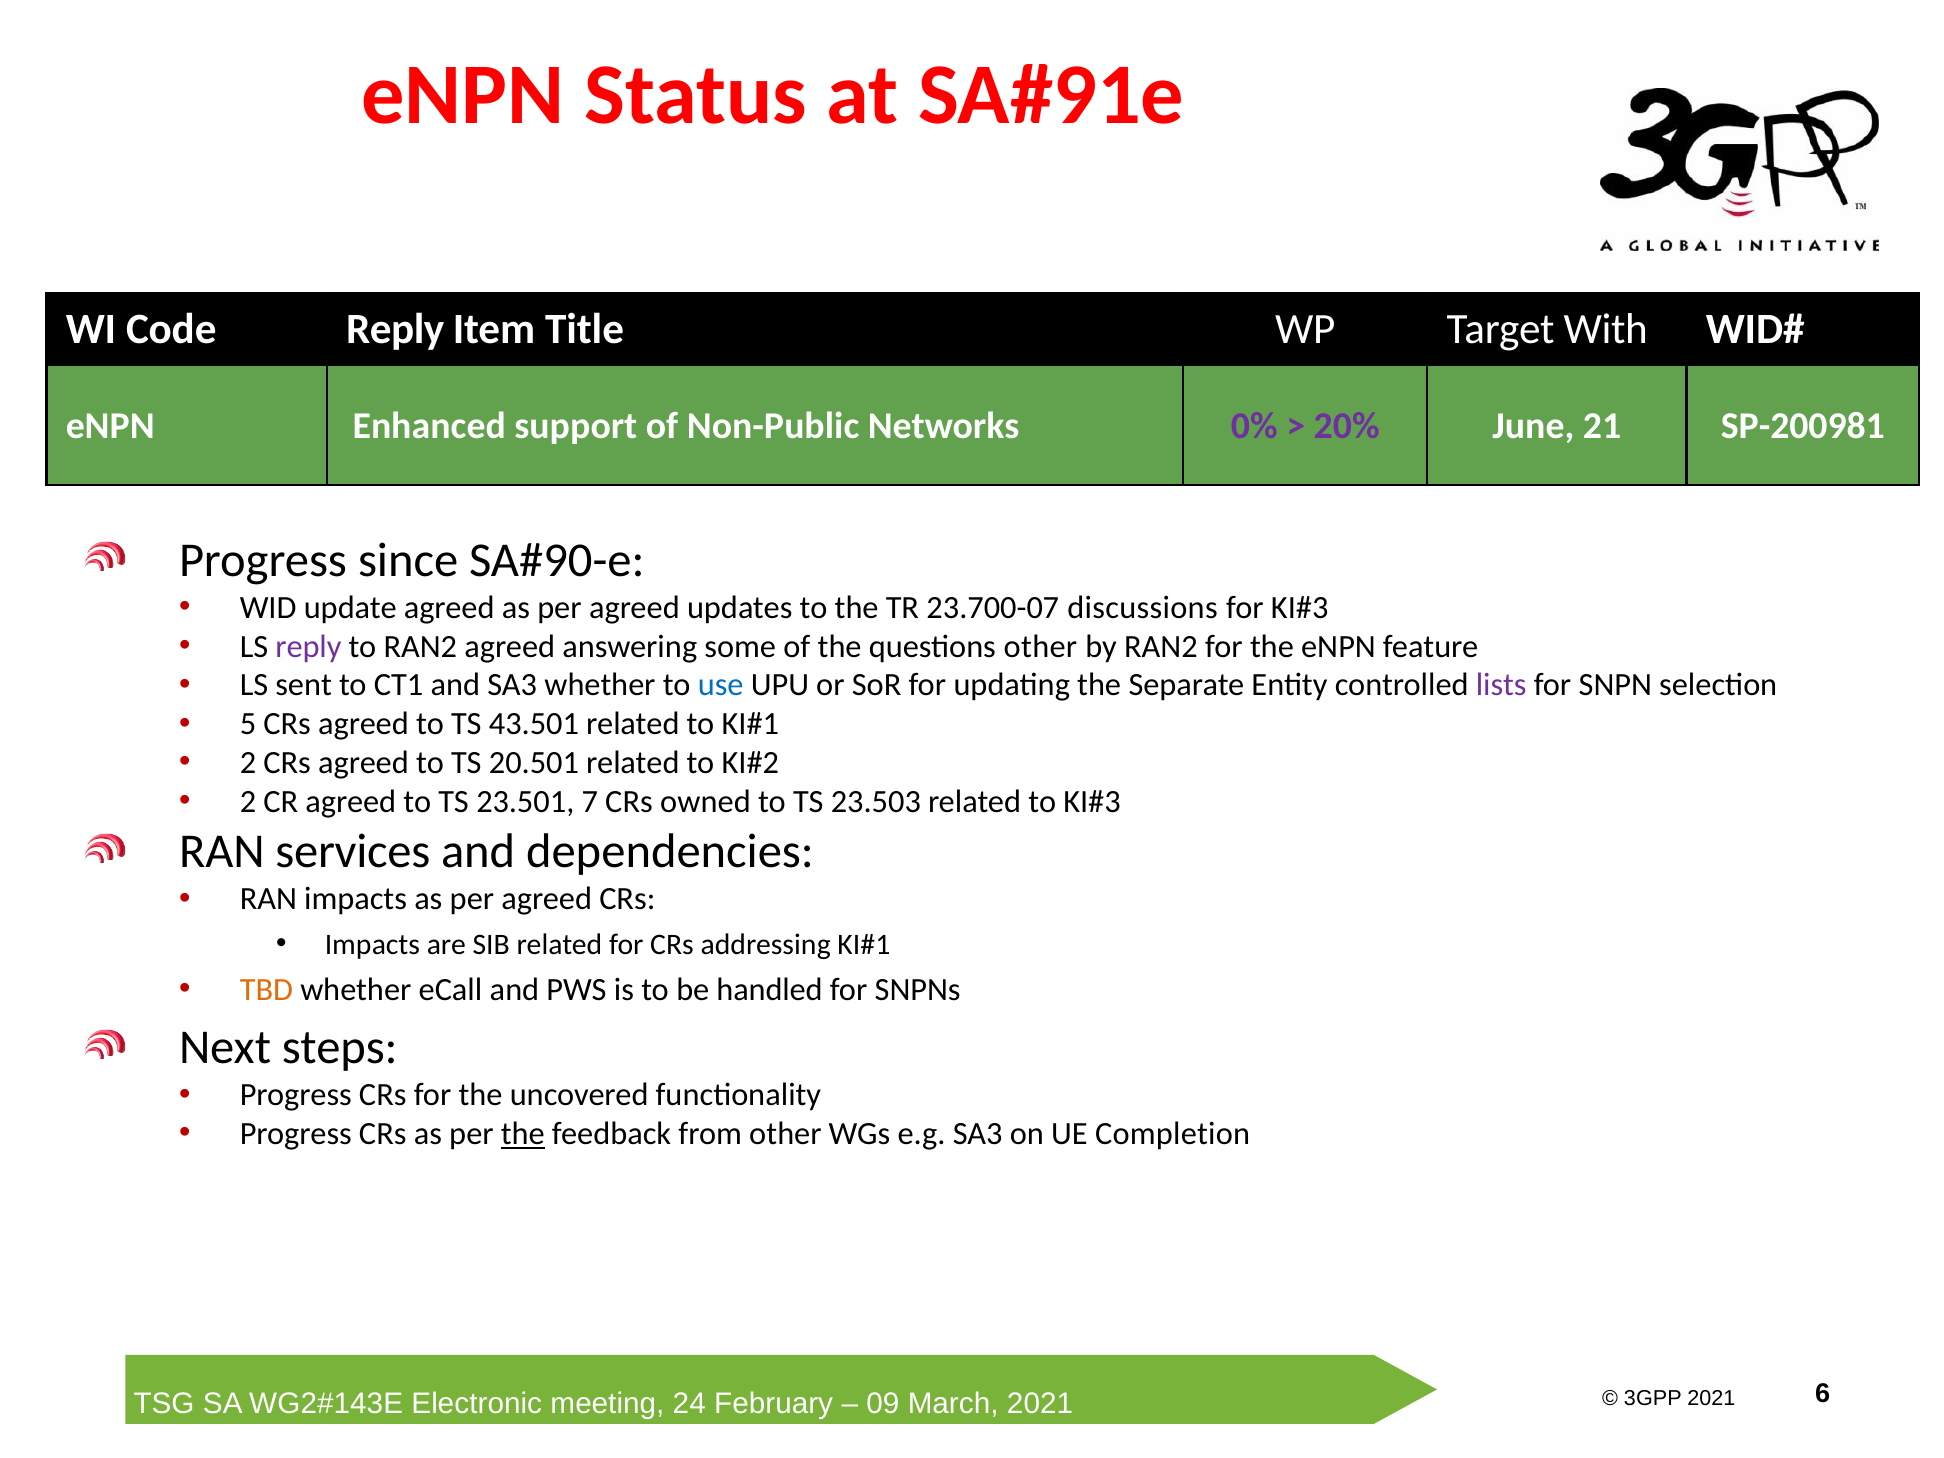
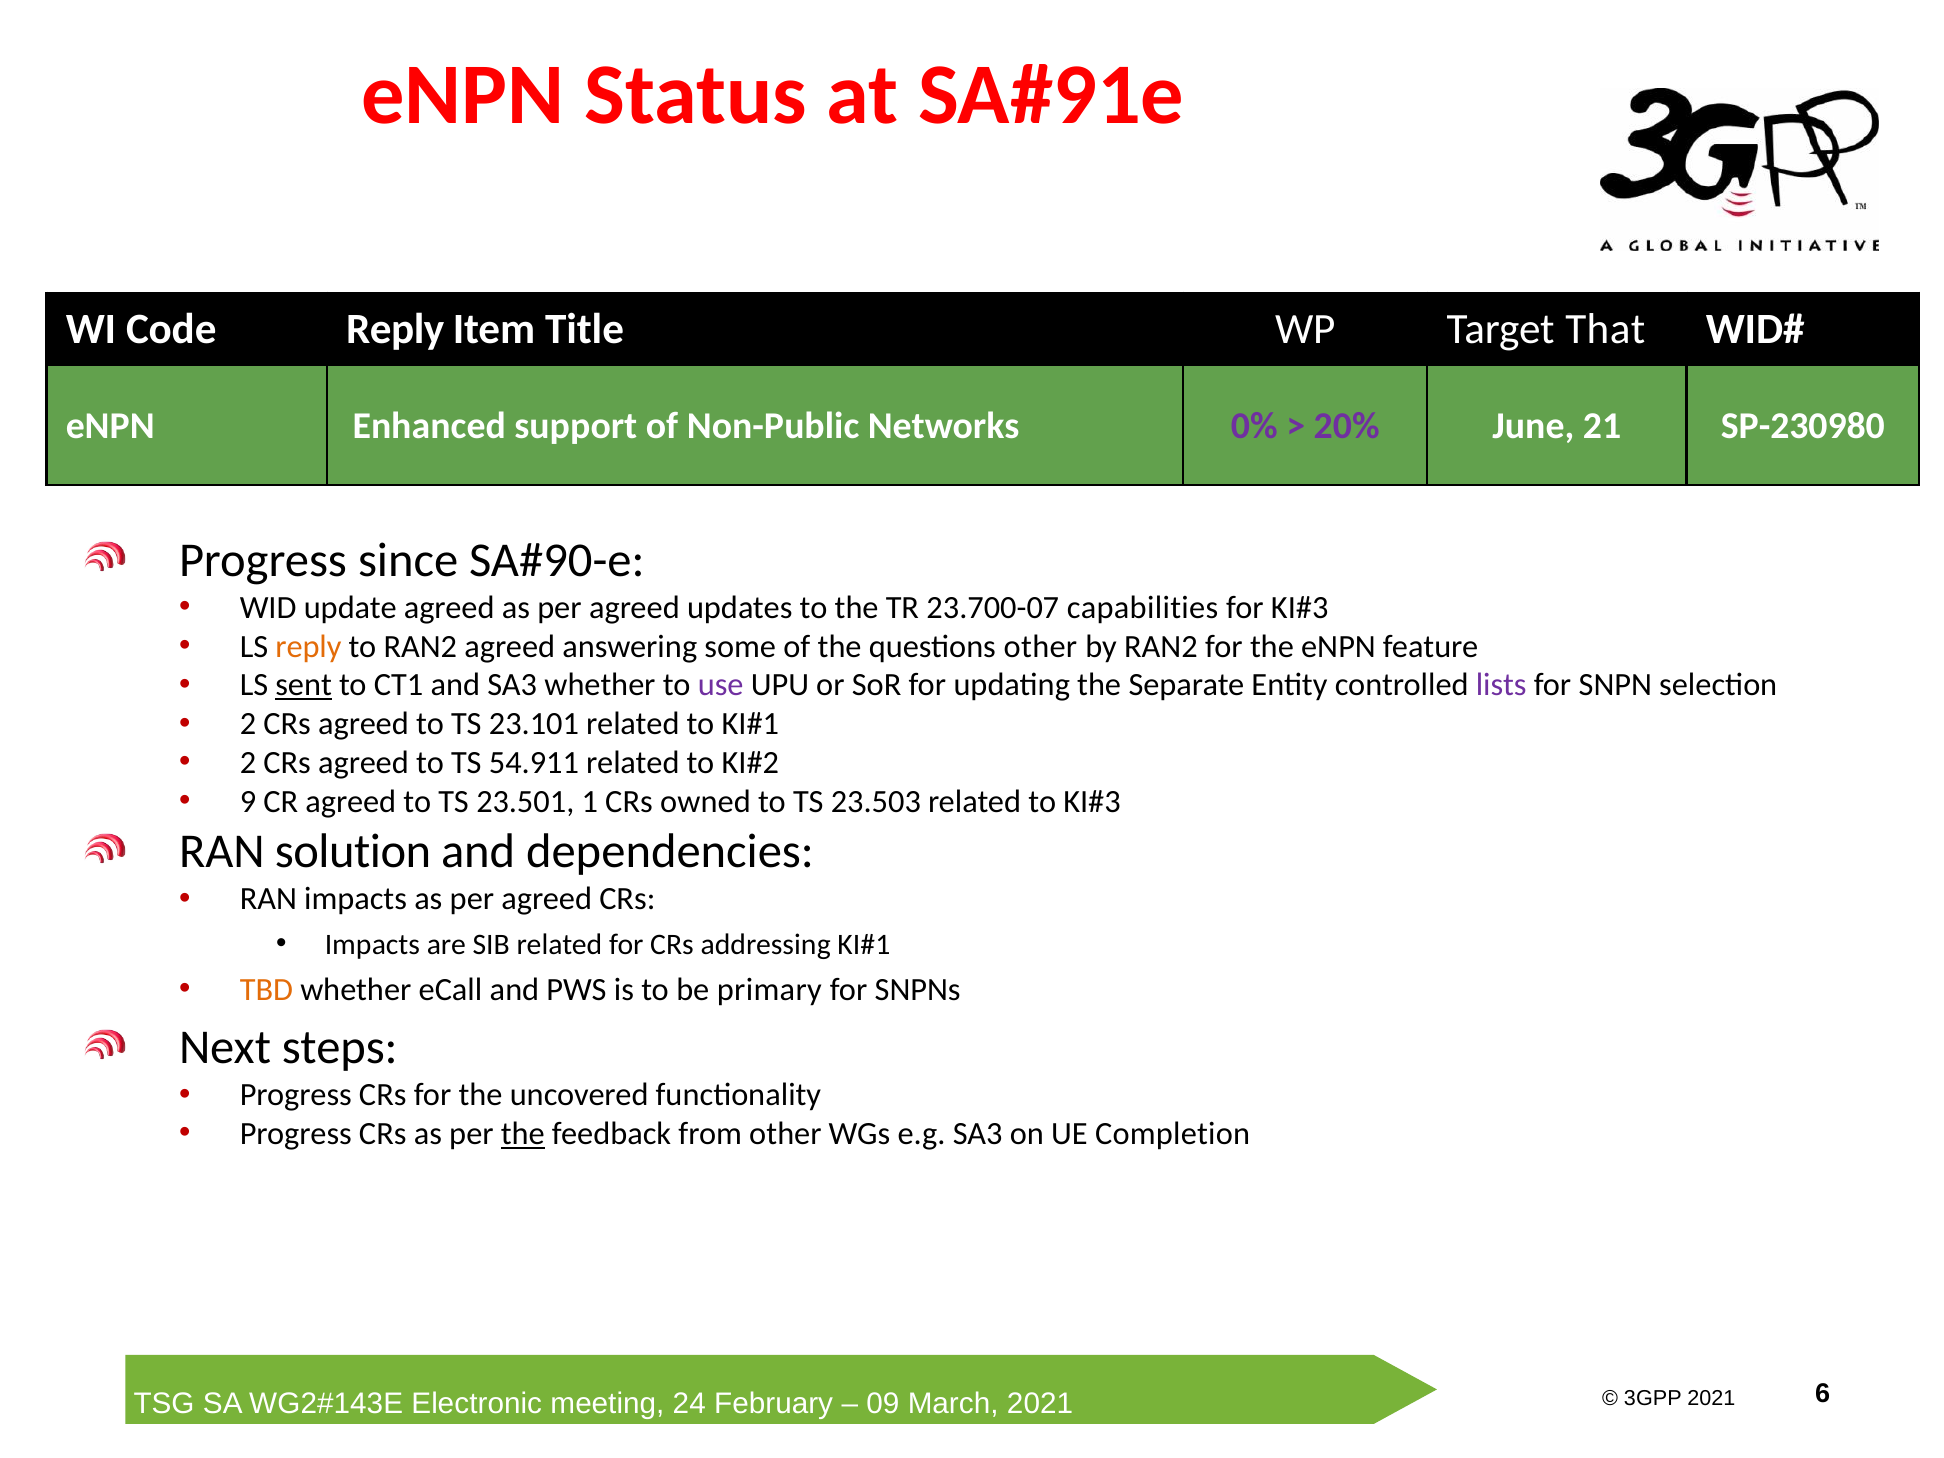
With: With -> That (1605, 329)
SP-200981: SP-200981 -> SP-230980 (1803, 426)
discussions: discussions -> capabilities (1142, 607)
reply colour: purple -> orange (308, 646)
sent underline: none -> present (304, 685)
use colour: blue -> purple (721, 685)
5: 5 -> 2 (248, 724)
43.501: 43.501 -> 23.101 (534, 724)
20.501: 20.501 -> 54.911 (534, 763)
2: 2 -> 9 (248, 802)
7: 7 -> 1 (590, 802)
services: services -> solution (353, 852)
handled: handled -> primary (769, 990)
